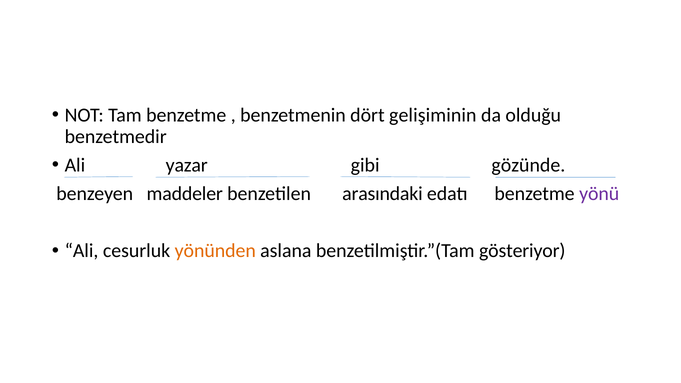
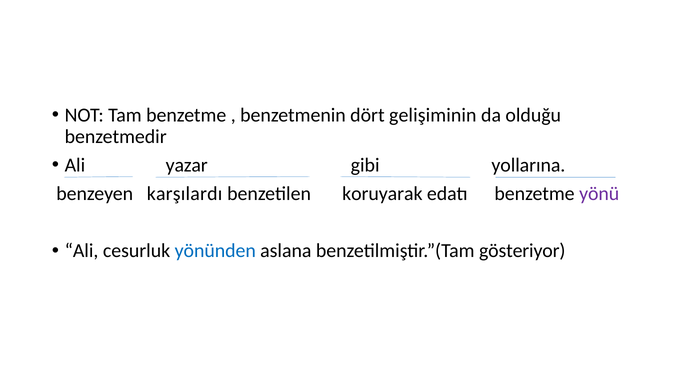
gözünde: gözünde -> yollarına (528, 165)
maddeler: maddeler -> karşılardı (185, 194)
arasındaki: arasındaki -> koruyarak (382, 194)
yönünden colour: orange -> blue (215, 251)
